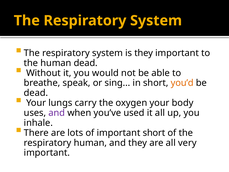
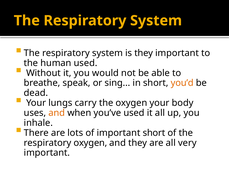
human dead: dead -> used (86, 63)
and colour: purple -> orange (57, 113)
respiratory human: human -> oxygen (90, 143)
